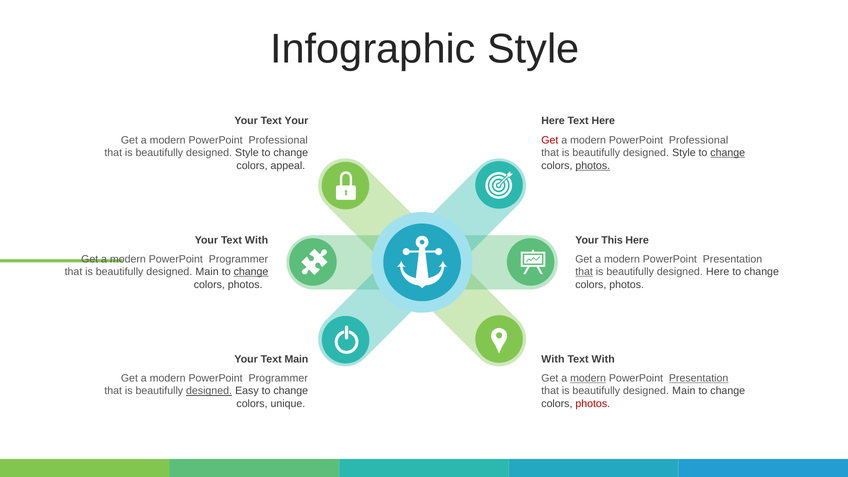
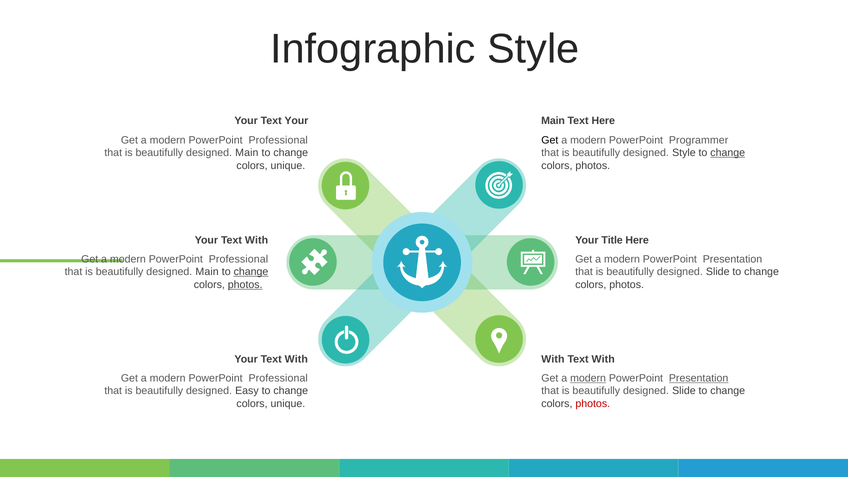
Here: Here -> Main (553, 121)
Get colour: red -> black (550, 140)
Professional: Professional -> Programmer (699, 140)
Style: Style -> Main (247, 153)
appeal: appeal -> unique (288, 166)
photos underline: present -> none (593, 166)
This: This -> Title (612, 240)
Programmer: Programmer -> Professional (238, 259)
that underline: present -> none (584, 272)
Here: Here -> Slide (718, 272)
photos underline: none -> present (245, 285)
Main: Main -> With (296, 359)
Programmer: Programmer -> Professional (278, 378)
designed underline: present -> none (209, 391)
Main: Main -> Slide (684, 391)
